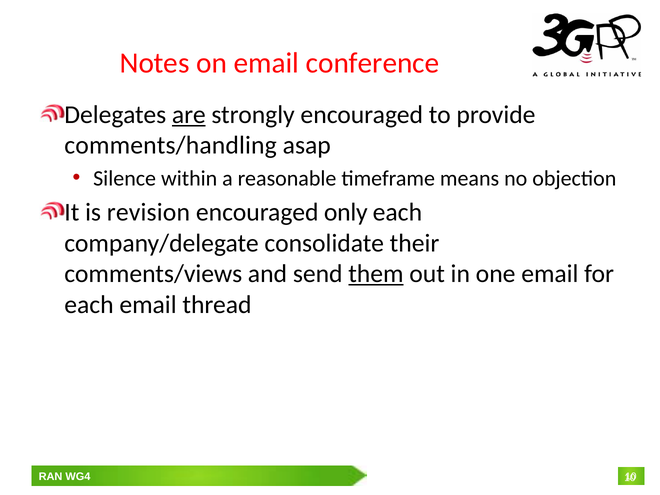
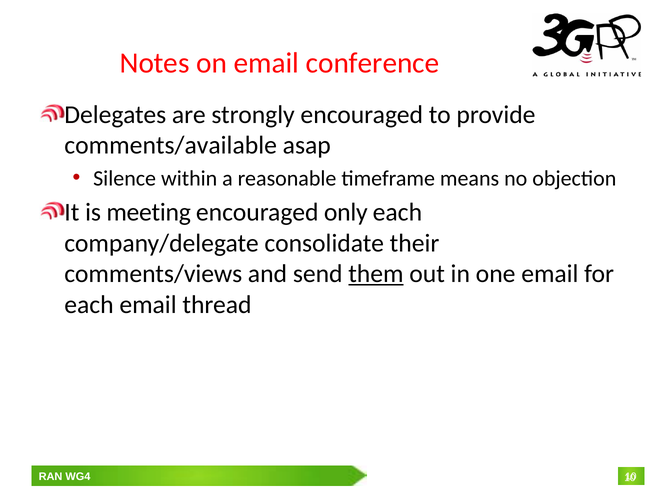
are underline: present -> none (189, 115)
comments/handling: comments/handling -> comments/available (171, 146)
revision: revision -> meeting (149, 212)
